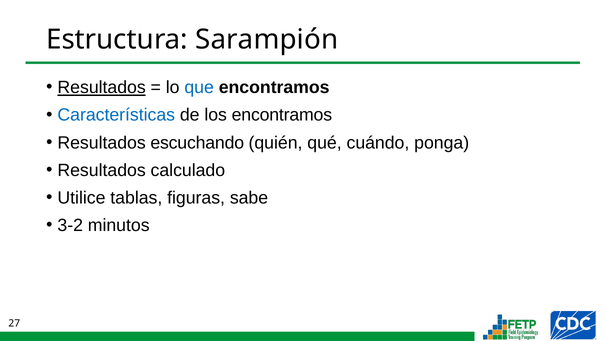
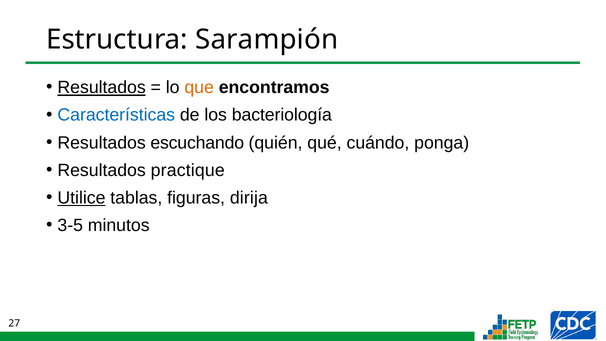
que colour: blue -> orange (199, 88)
los encontramos: encontramos -> bacteriología (282, 115)
calculado: calculado -> practique (188, 170)
Utilice underline: none -> present (81, 198)
sabe: sabe -> dirija (249, 198)
3-2: 3-2 -> 3-5 (70, 225)
